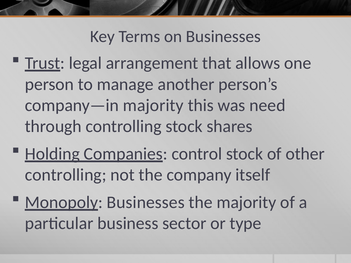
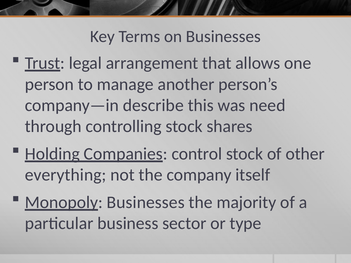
company—in majority: majority -> describe (153, 105)
controlling: controlling -> everything (66, 175)
